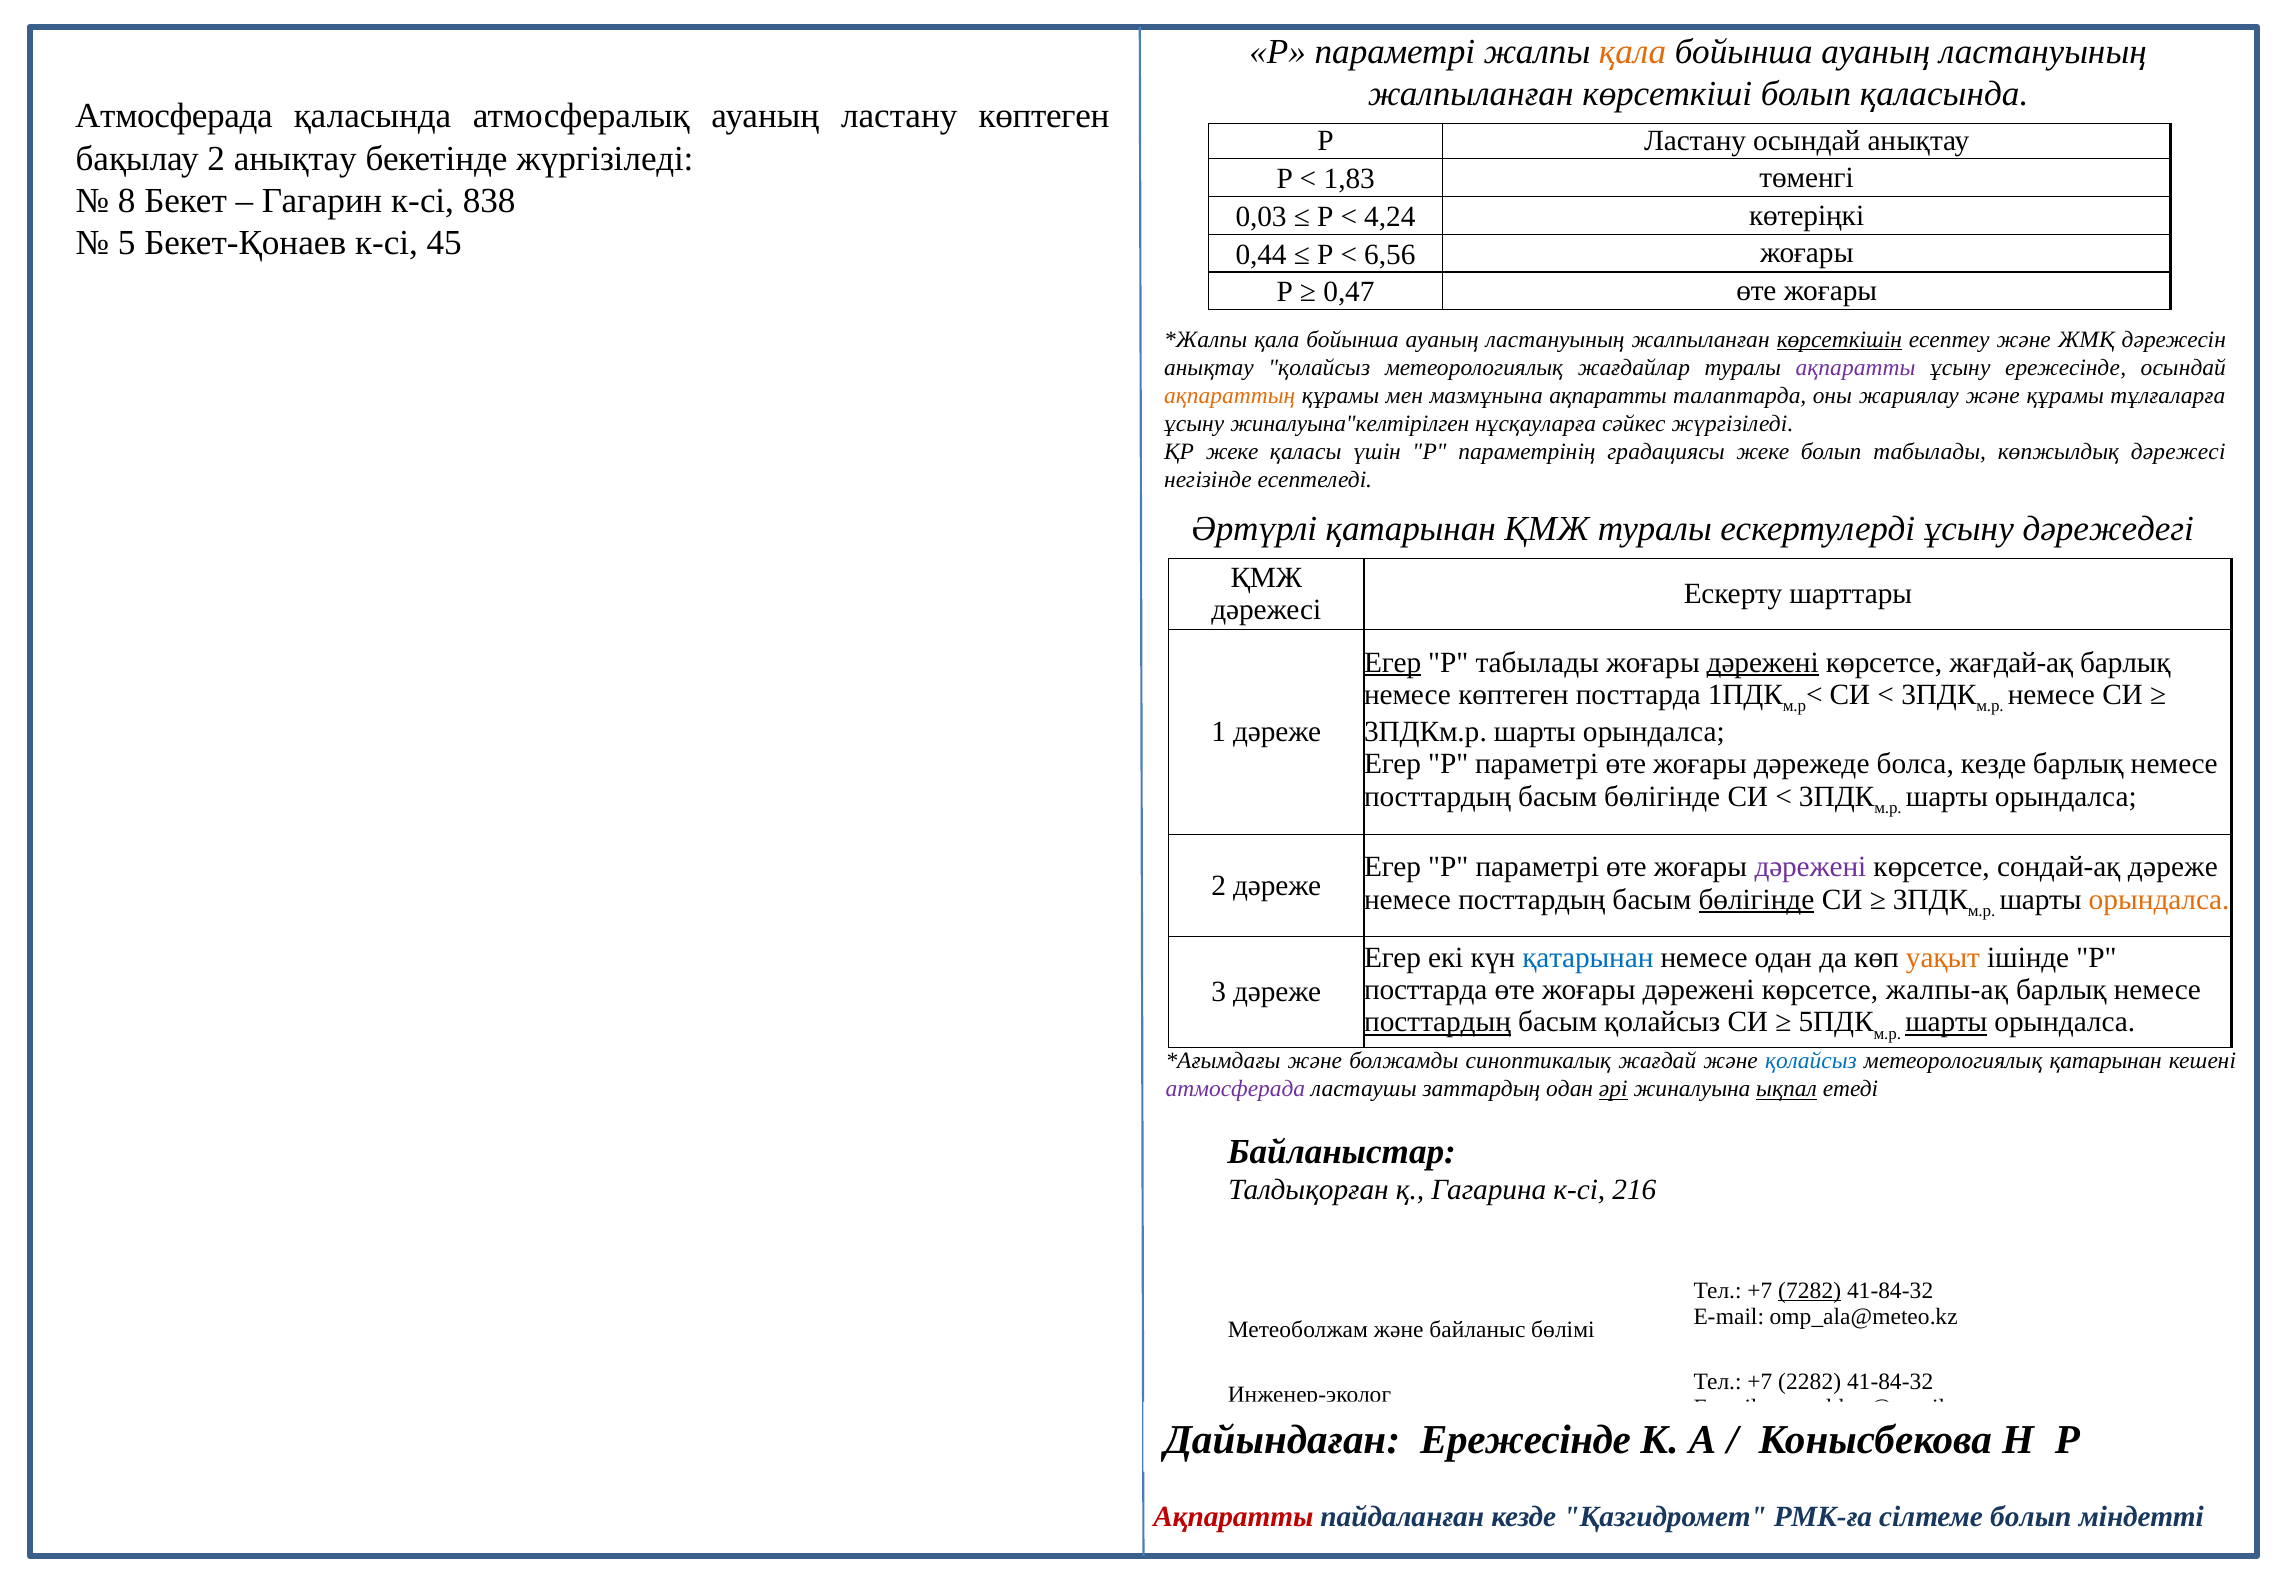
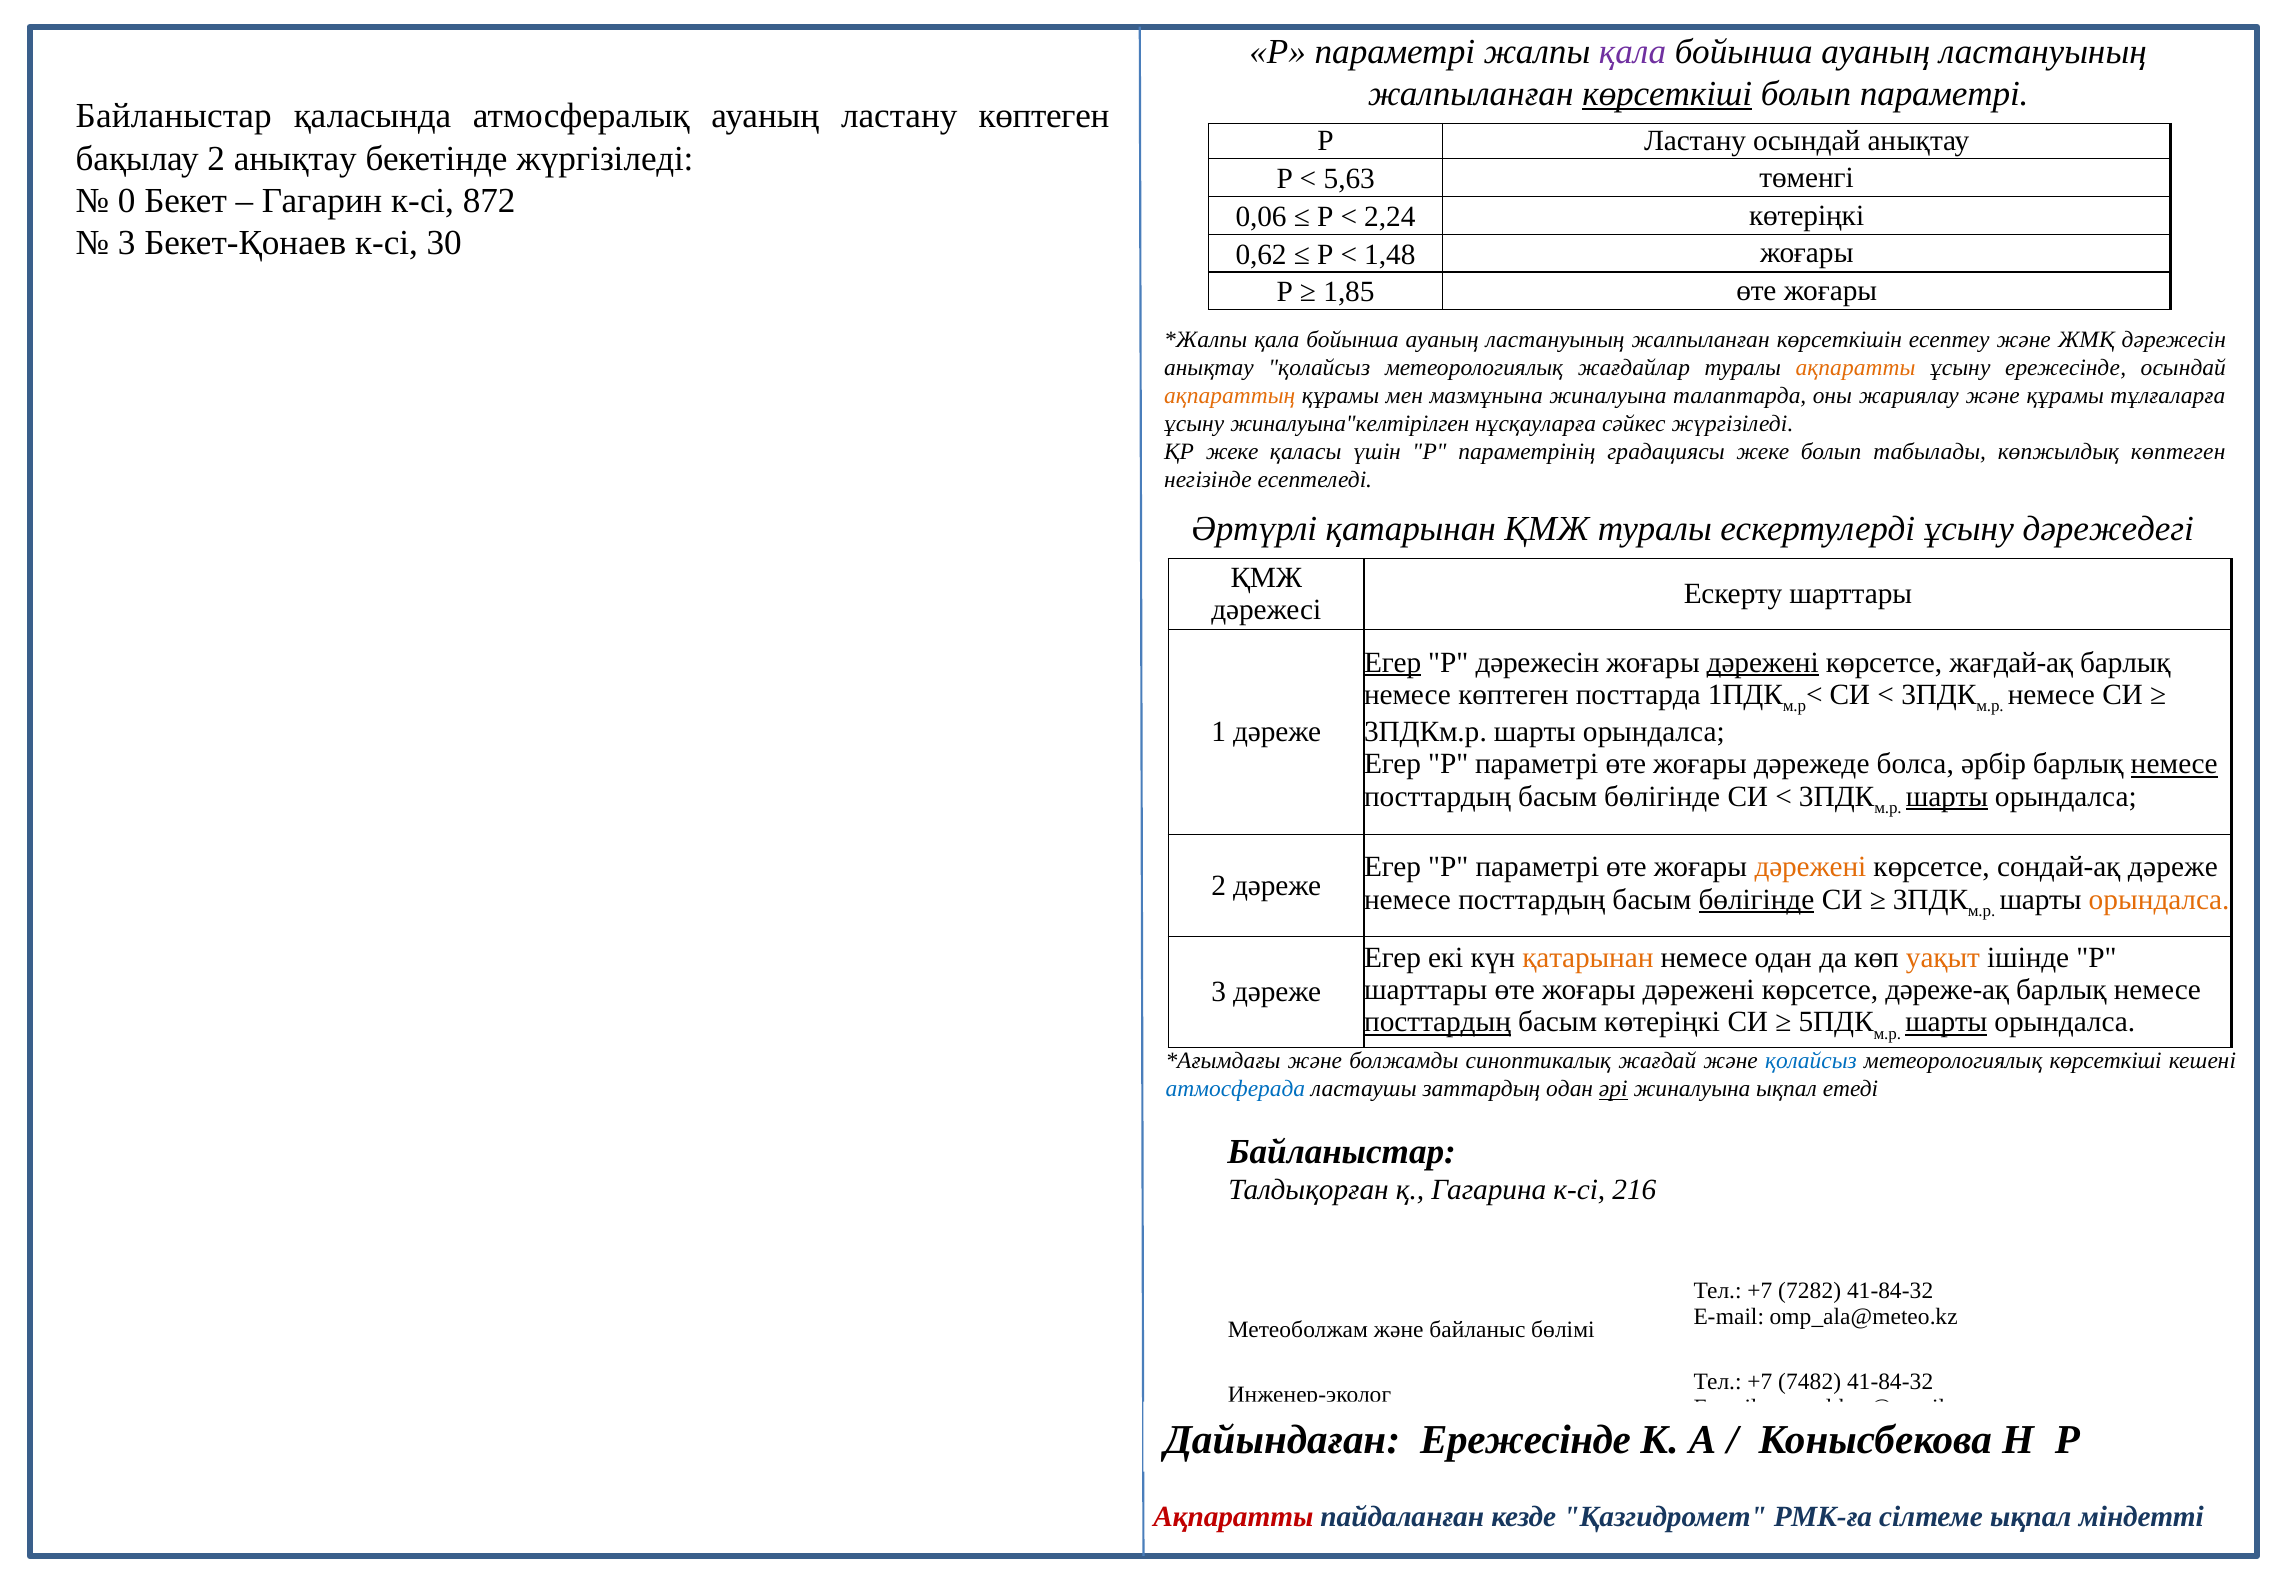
қала colour: orange -> purple (1632, 52)
көрсеткіші underline: none -> present (1667, 94)
болып қаласында: қаласында -> параметрі (1944, 94)
Атмосферада: Атмосферада -> Байланыстар (174, 116)
1,83: 1,83 -> 5,63 (1349, 179)
8: 8 -> 0 (127, 201)
838: 838 -> 872 (489, 201)
0,03: 0,03 -> 0,06 (1261, 217)
4,24: 4,24 -> 2,24 (1390, 217)
5: 5 -> 3 (127, 243)
45: 45 -> 30 (444, 243)
0,44: 0,44 -> 0,62 (1261, 254)
6,56: 6,56 -> 1,48 (1390, 254)
0,47: 0,47 -> 1,85 (1349, 292)
көрсеткішін underline: present -> none (1839, 339)
ақпаратты colour: purple -> orange (1856, 367)
мазмұнына ақпаратты: ақпаратты -> жиналуына (1608, 396)
көпжылдық дәрежесі: дәрежесі -> көптеген (2178, 452)
Р табылады: табылады -> дәрежесін (1538, 663)
болса кезде: кезде -> әрбір (1994, 764)
немесе underline: none -> present (2174, 764)
шарты underline: none -> present (1947, 797)
дәрежені colour: purple -> orange (1810, 867)
қатарынан colour: blue -> orange (1588, 958)
посттарда: посттарда -> шарттары (1426, 990)
жалпы-ақ: жалпы-ақ -> дәреже-ақ (1947, 990)
басым қолайсыз: қолайсыз -> көтеріңкі (1662, 1022)
метеорологиялық қатарынан: қатарынан -> көрсеткіші (2106, 1061)
атмосферада colour: purple -> blue (1235, 1089)
ықпал underline: present -> none (1787, 1089)
7282 underline: present -> none (1810, 1291)
2282: 2282 -> 7482 (1810, 1382)
сілтеме болып: болып -> ықпал (2031, 1517)
